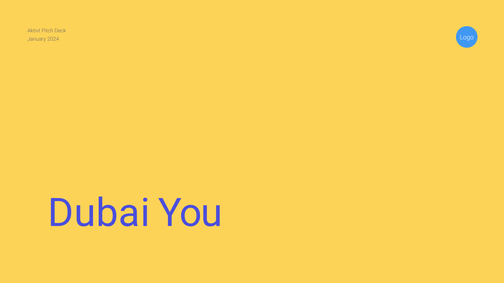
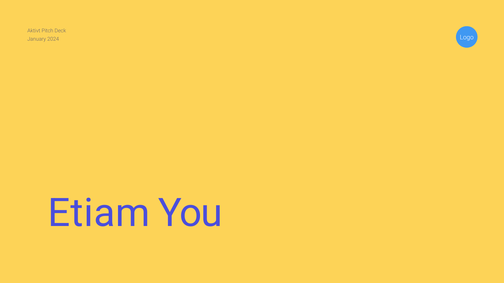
Dubai: Dubai -> Etiam (99, 214)
